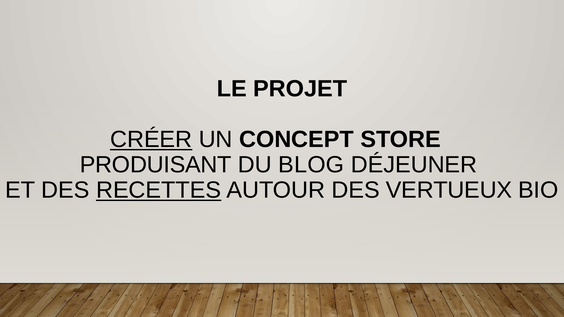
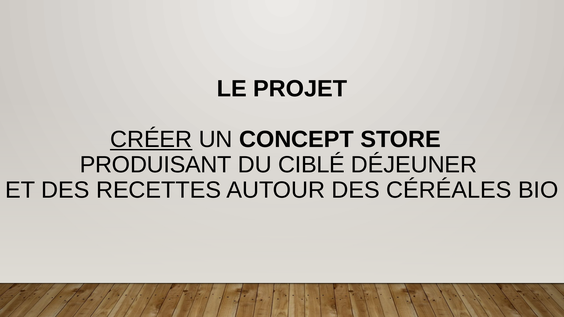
BLOG: BLOG -> CIBLÉ (312, 165)
RECETTES underline: present -> none (159, 190)
VERTUEUX: VERTUEUX -> CÉRÉALES (449, 190)
